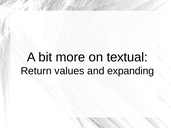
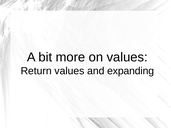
on textual: textual -> values (127, 57)
